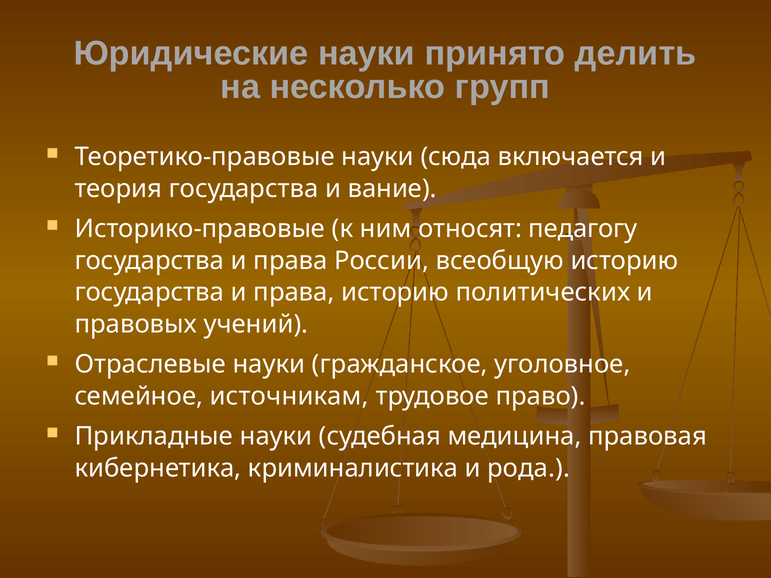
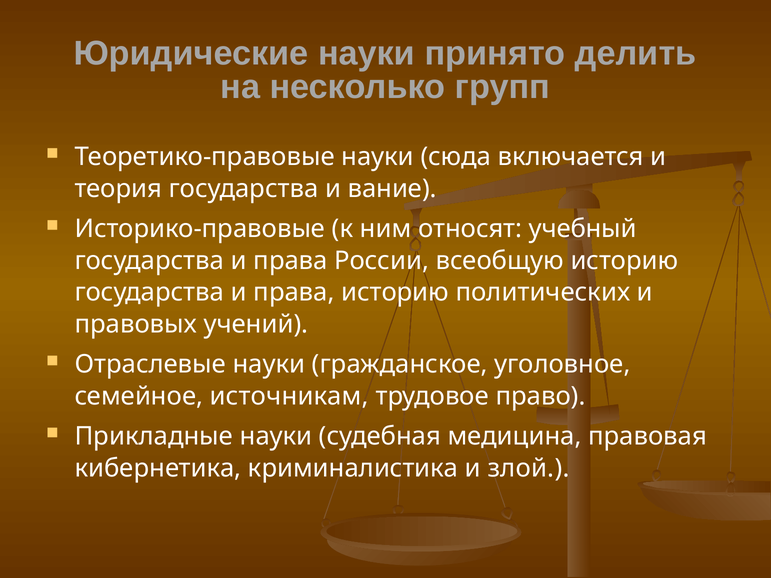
педагогу: педагогу -> учебный (583, 229)
рода: рода -> злой (529, 468)
